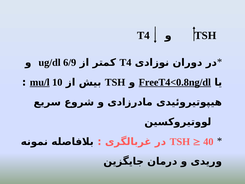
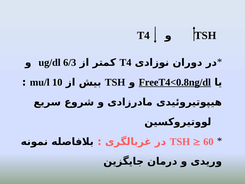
6/9: 6/9 -> 6/3 (70, 63)
mu/l underline: present -> none (40, 82)
40: 40 -> 60 (208, 141)
